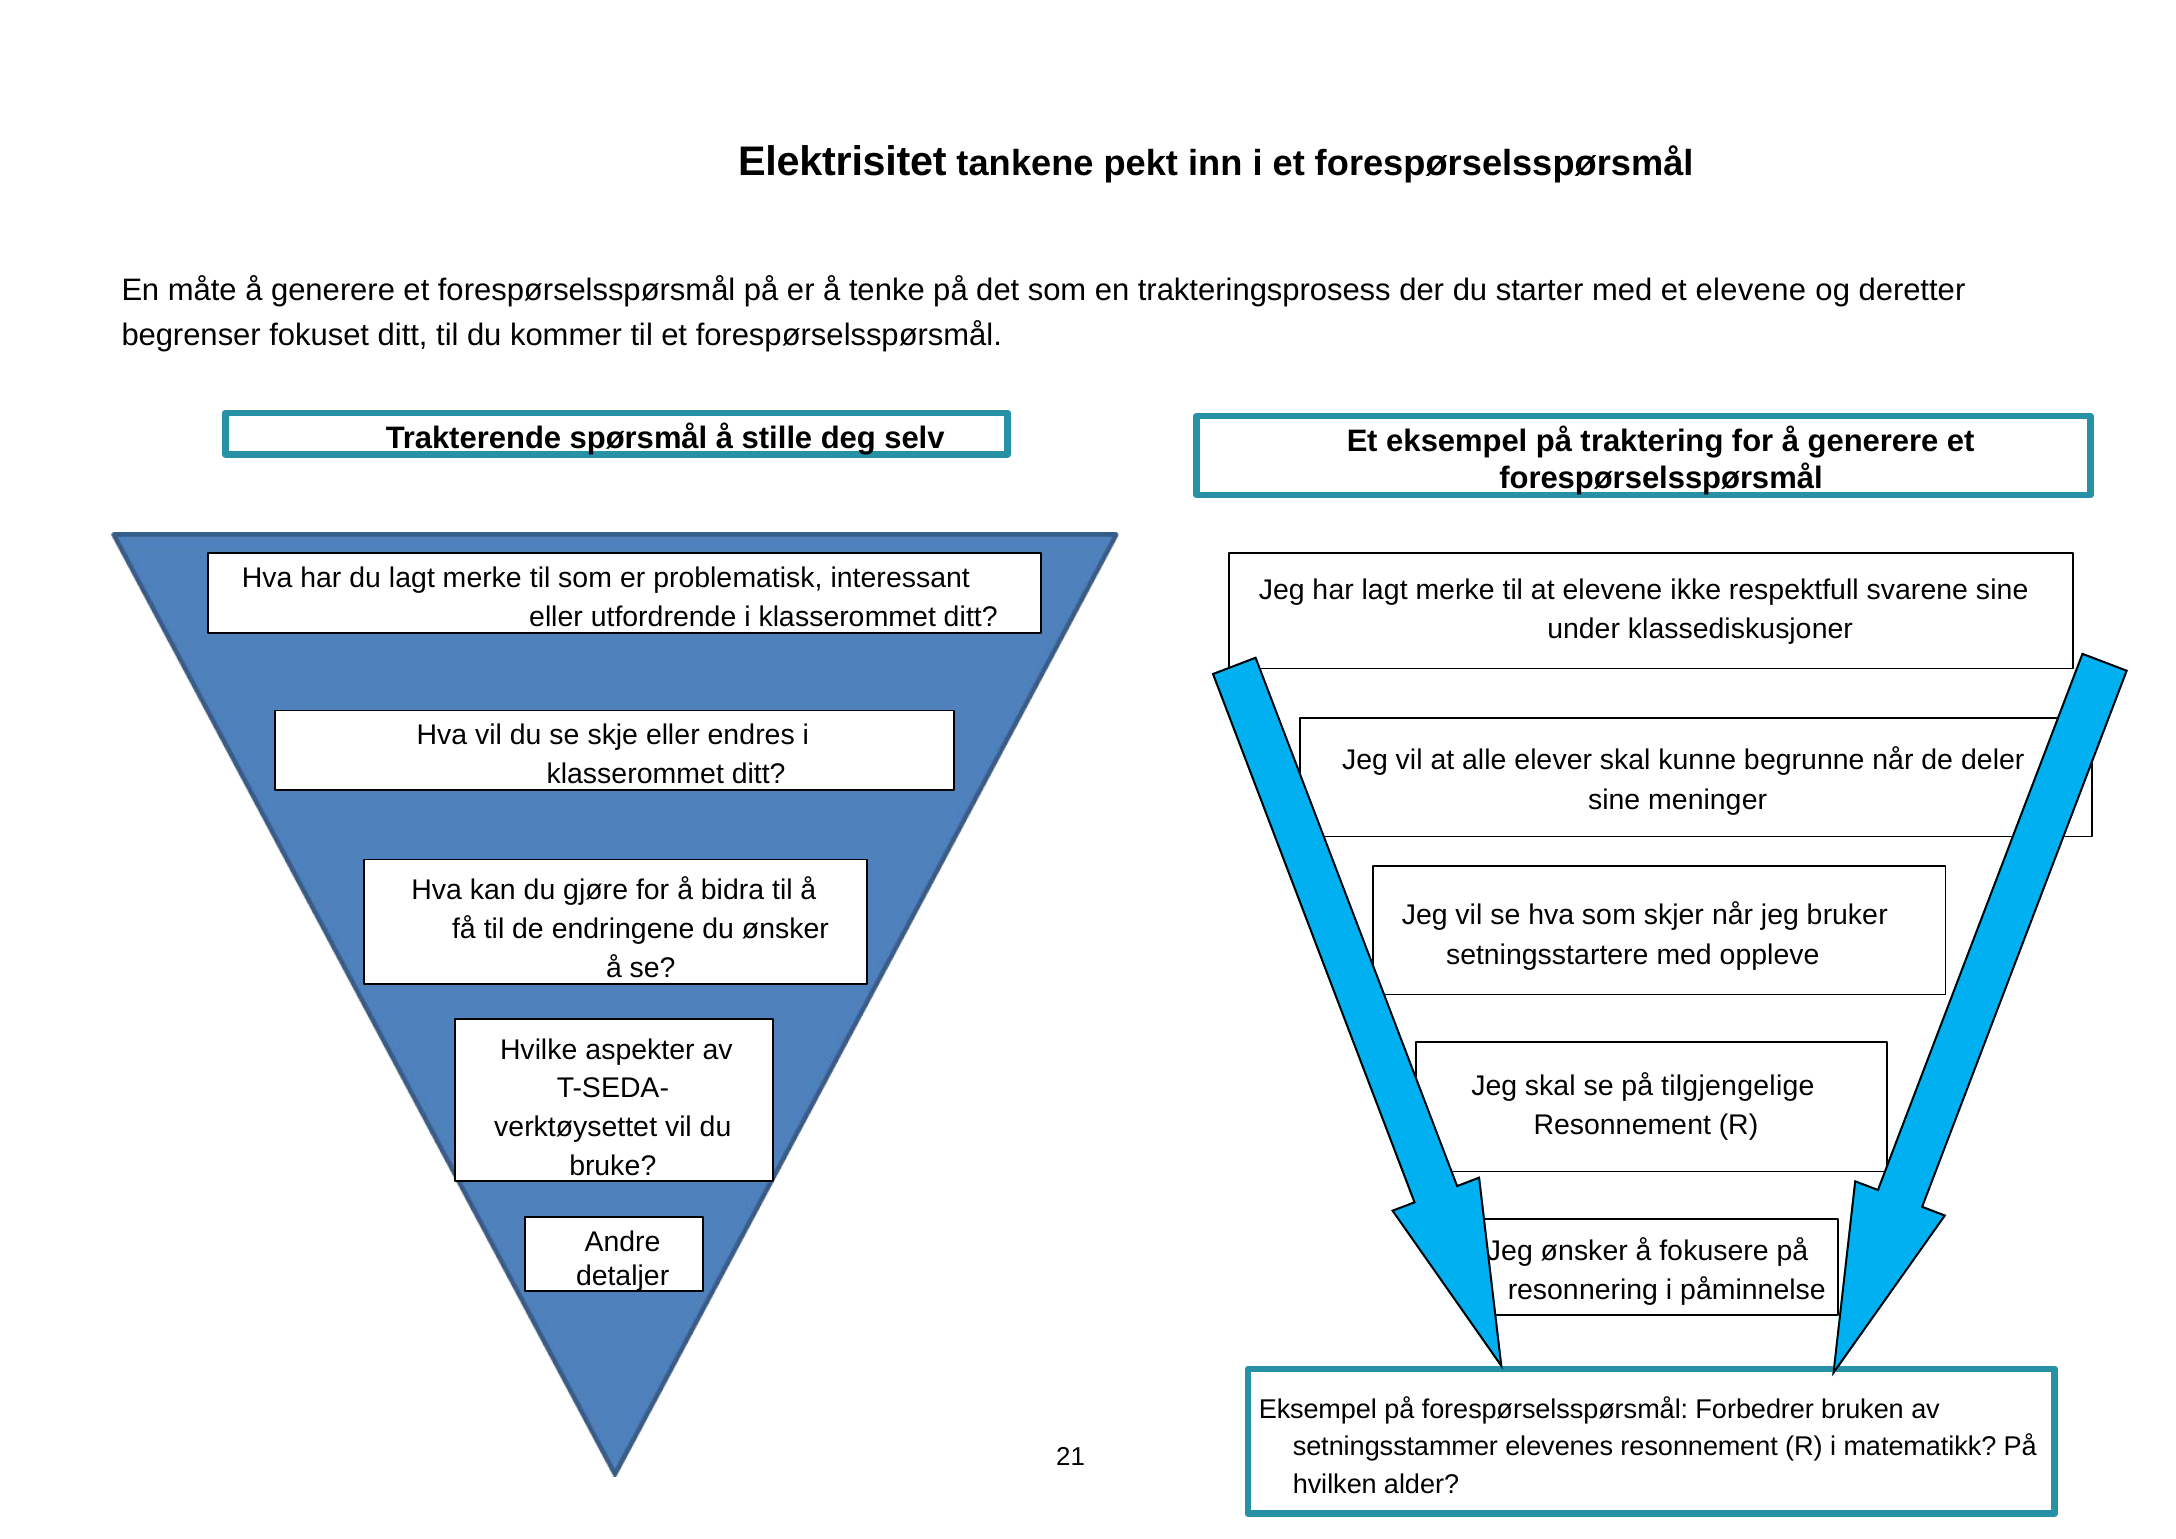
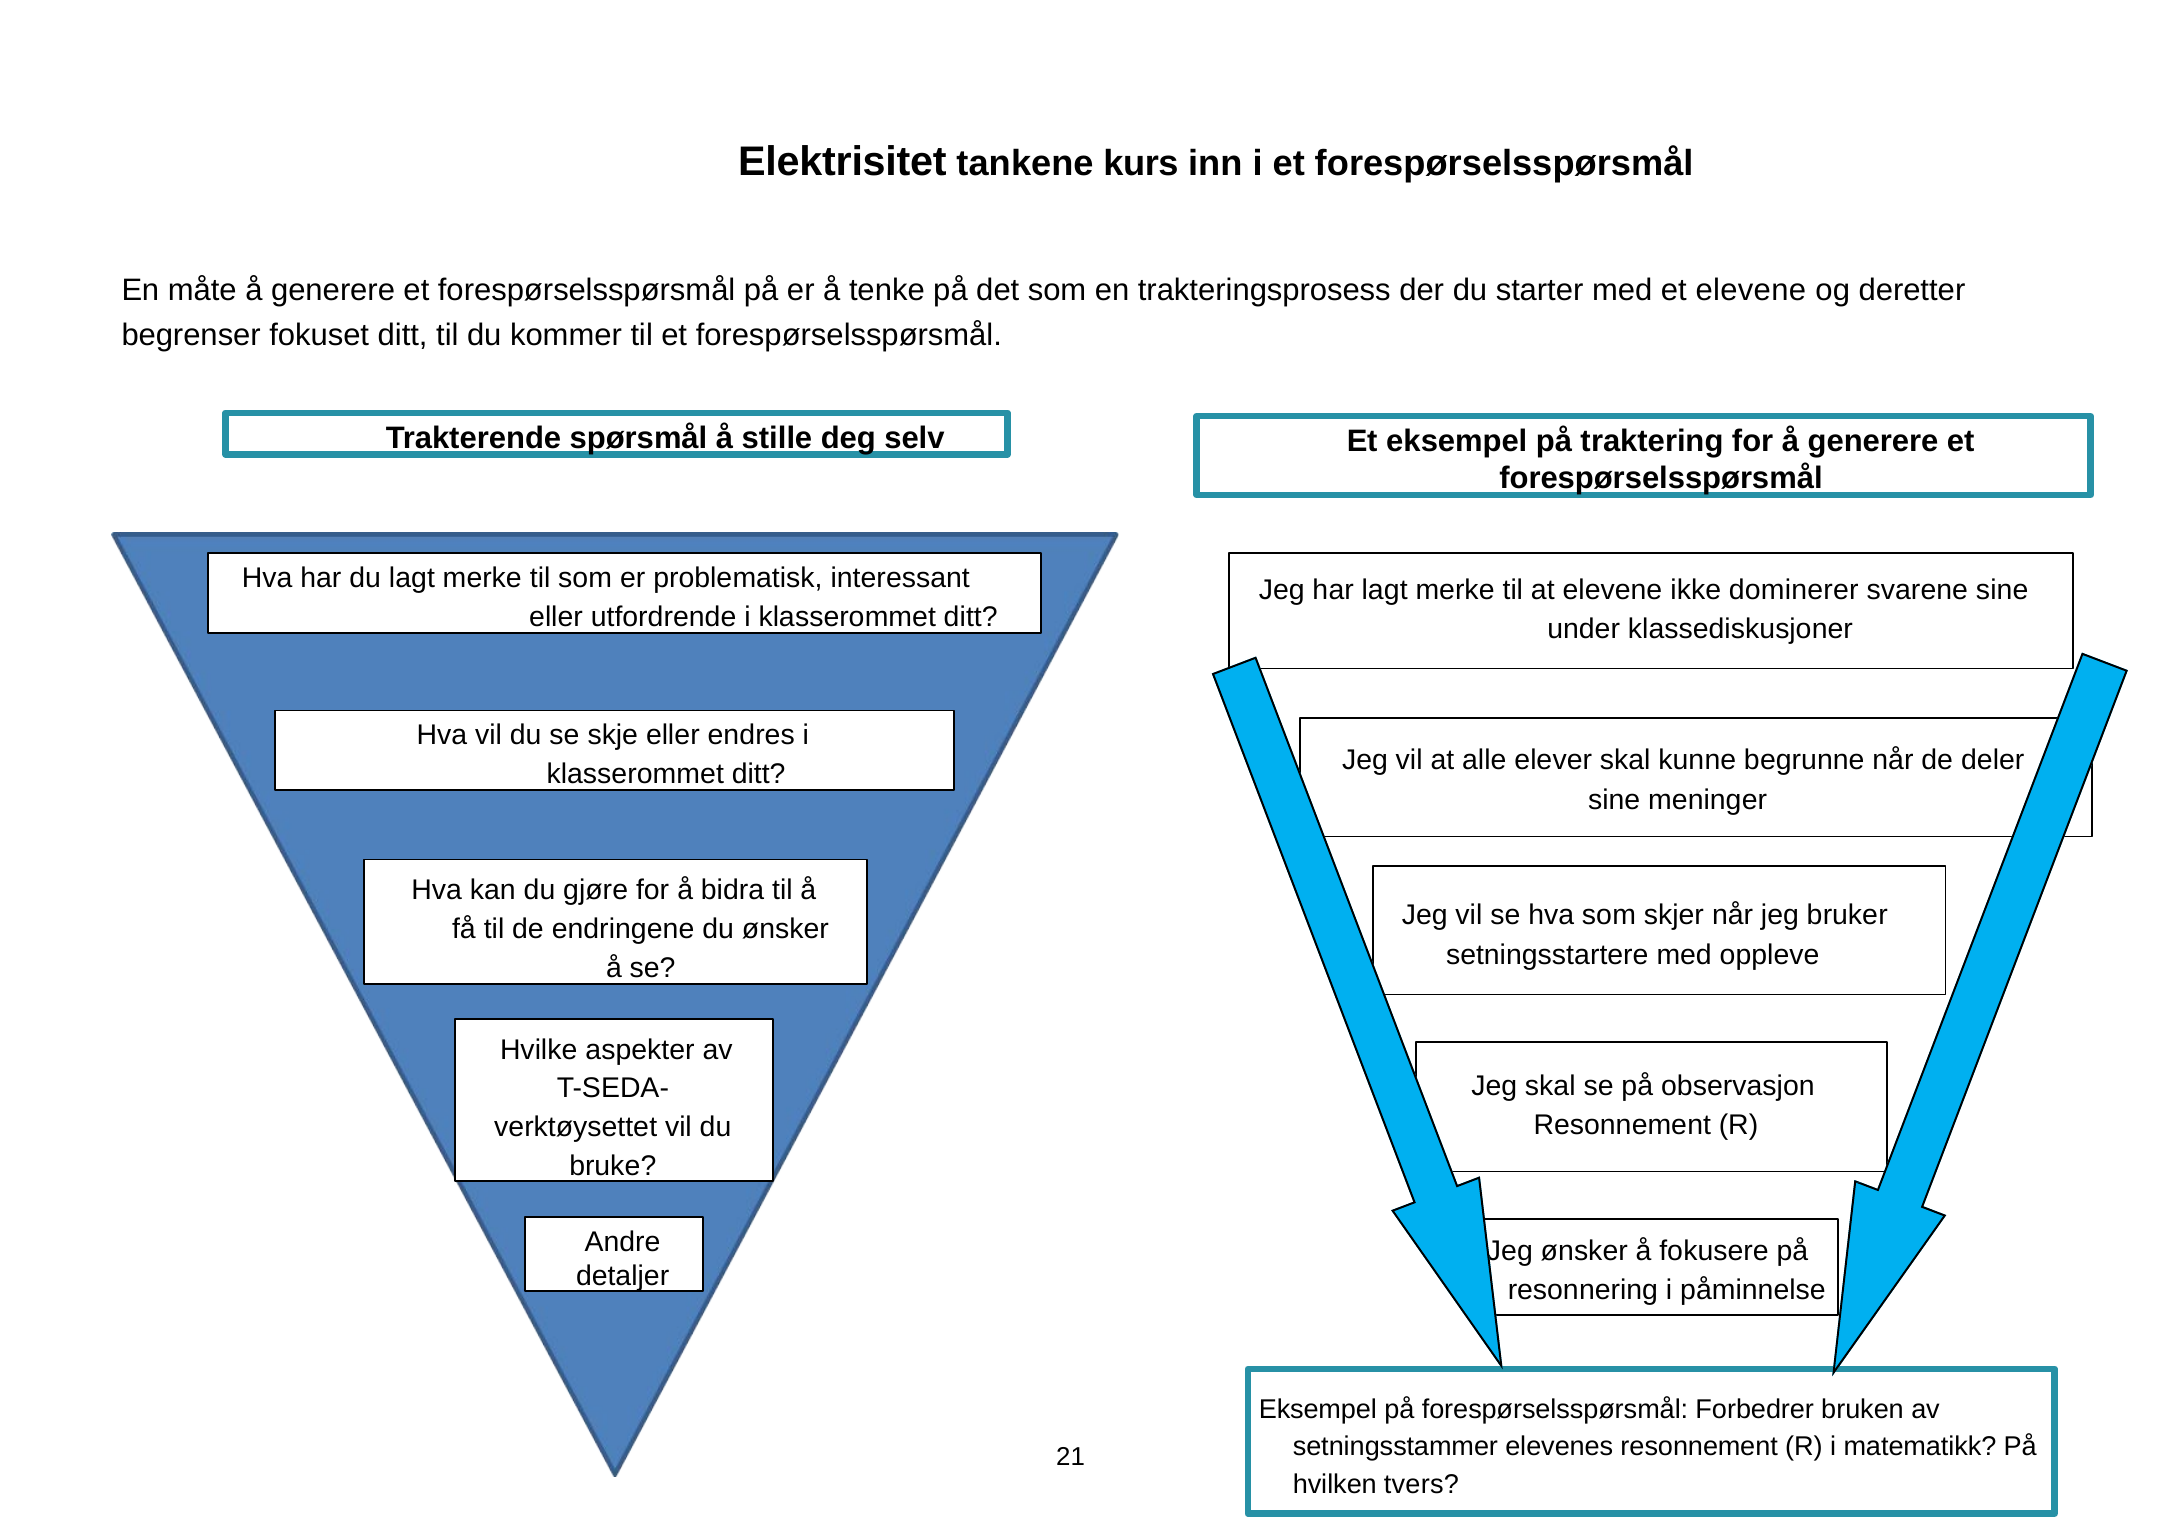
pekt: pekt -> kurs (1141, 163)
respektfull: respektfull -> dominerer (1794, 590)
tilgjengelige: tilgjengelige -> observasjon (1738, 1086)
alder: alder -> tvers (1421, 1484)
